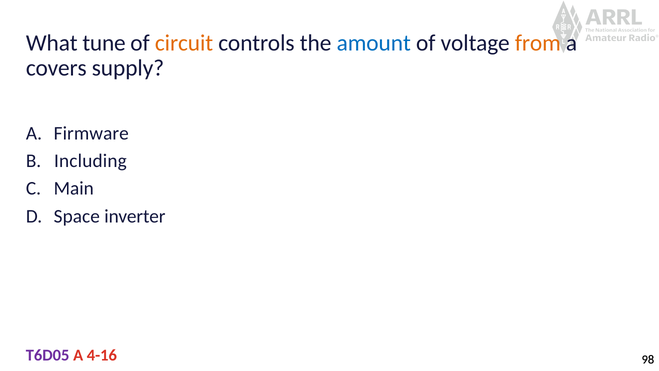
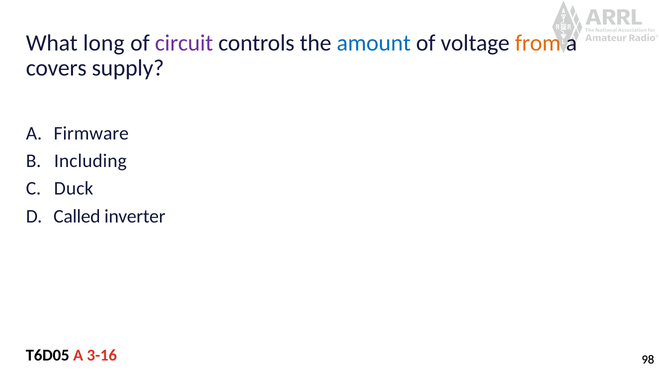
tune: tune -> long (104, 43)
circuit colour: orange -> purple (184, 43)
Main: Main -> Duck (74, 188)
Space: Space -> Called (77, 216)
T6D05 colour: purple -> black (48, 355)
4-16: 4-16 -> 3-16 (102, 355)
